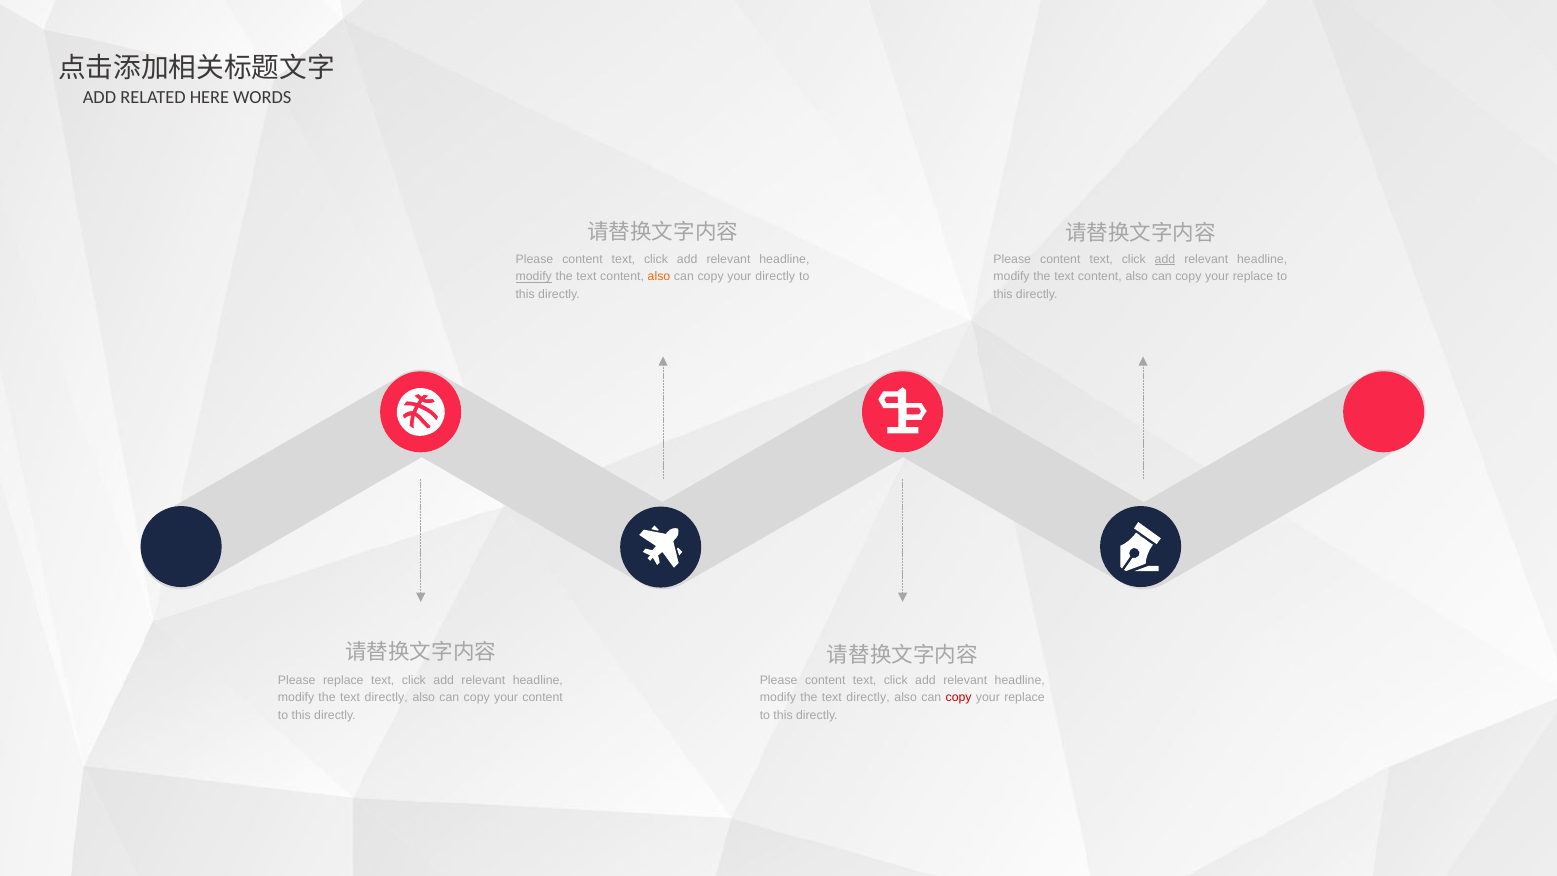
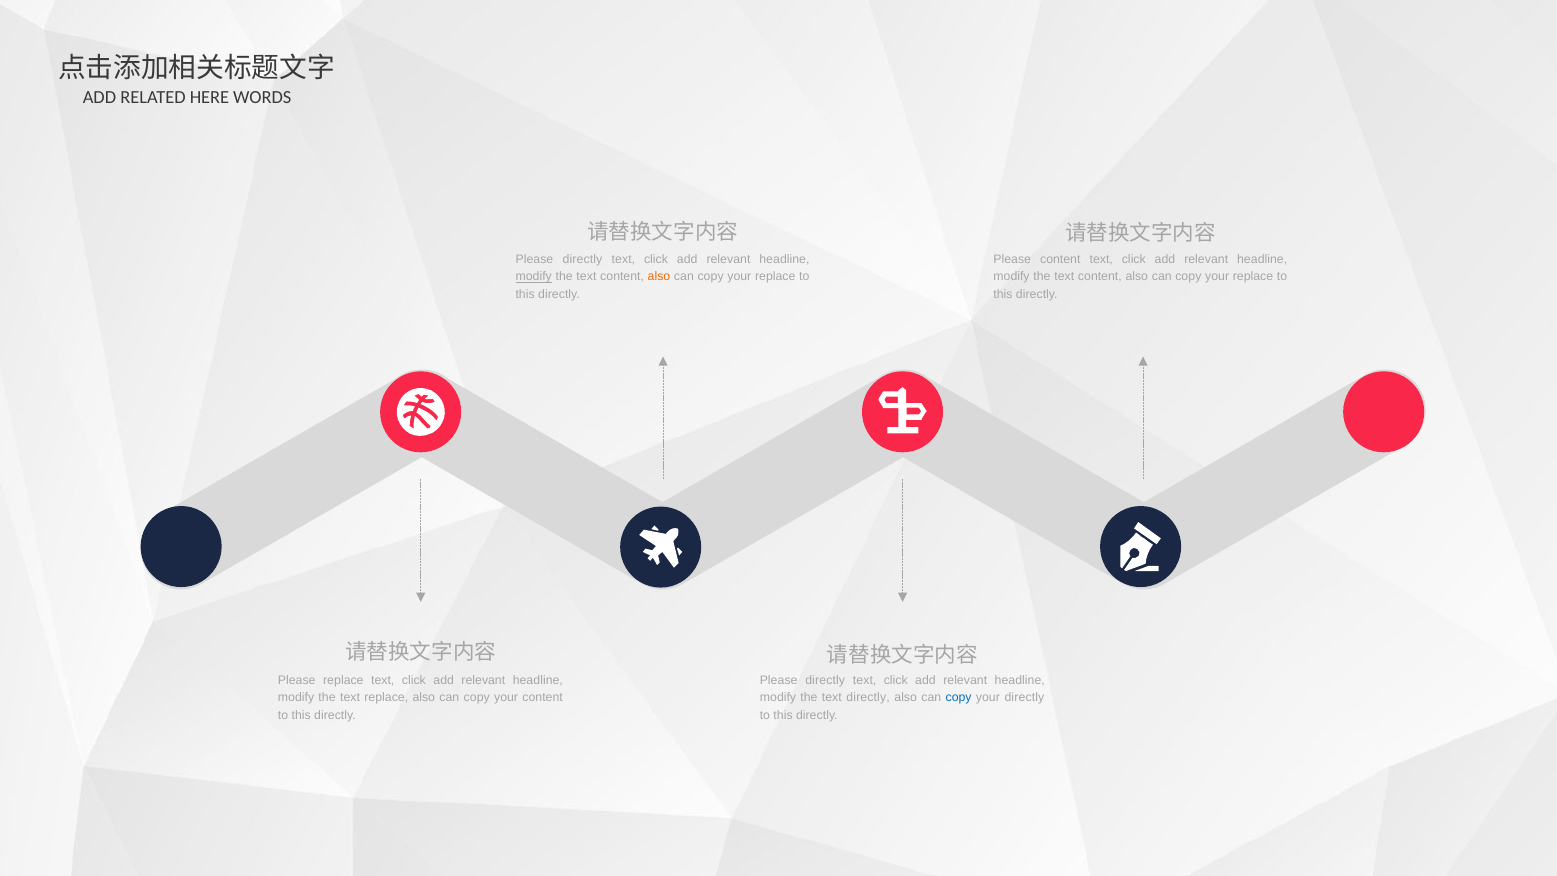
content: content -> directly (582, 259)
add underline: present -> none (1165, 259)
directly: directly -> replace (775, 277)
content: content -> directly (825, 680)
directly: directly -> replace (386, 698)
copy colour: red -> blue (959, 698)
replace: replace -> directly (1024, 698)
